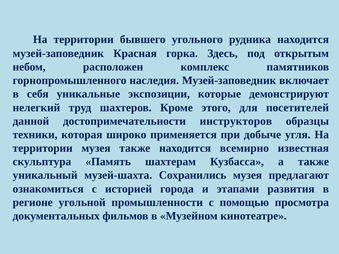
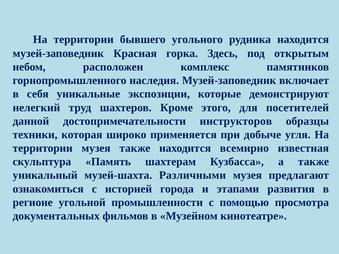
Сохранились: Сохранились -> Различными (193, 175)
